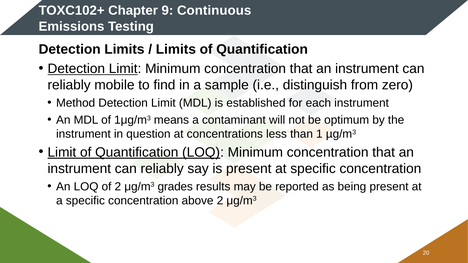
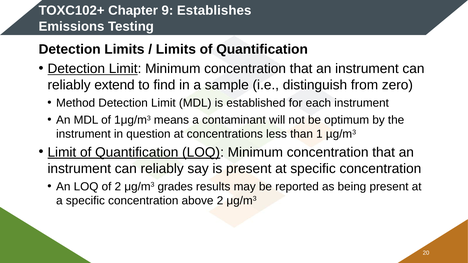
Continuous: Continuous -> Establishes (214, 11)
mobile: mobile -> extend (115, 85)
